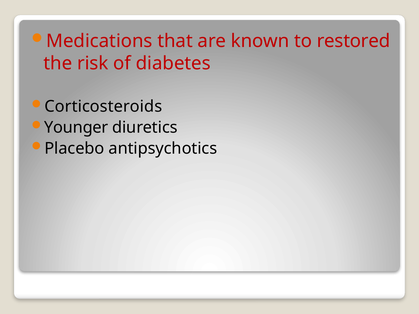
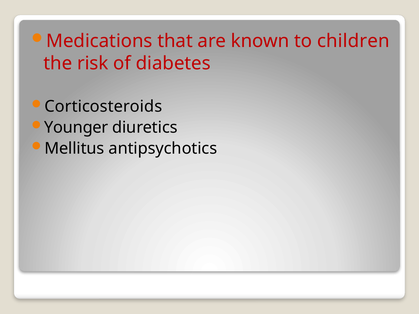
restored: restored -> children (353, 41)
Placebo: Placebo -> Mellitus (74, 149)
